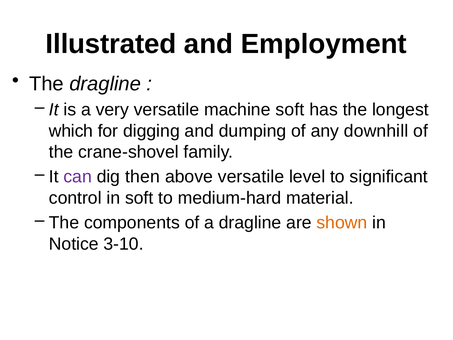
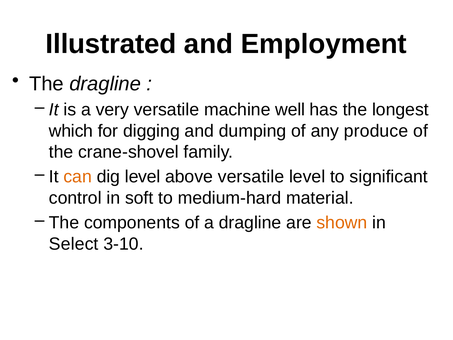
machine soft: soft -> well (290, 110)
downhill: downhill -> produce (376, 131)
can colour: purple -> orange (78, 177)
dig then: then -> level (143, 177)
Notice: Notice -> Select (74, 244)
